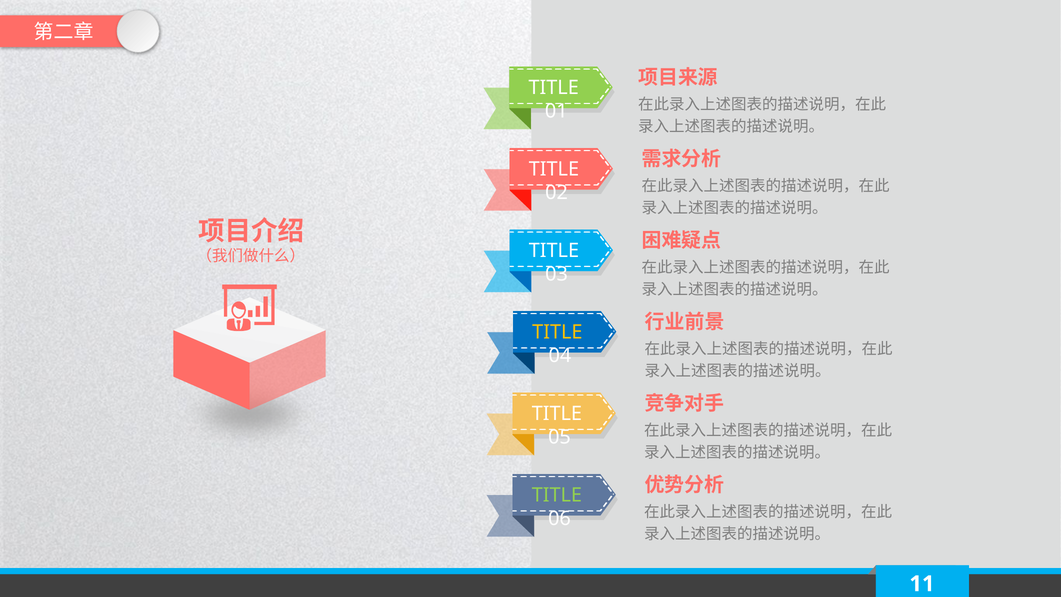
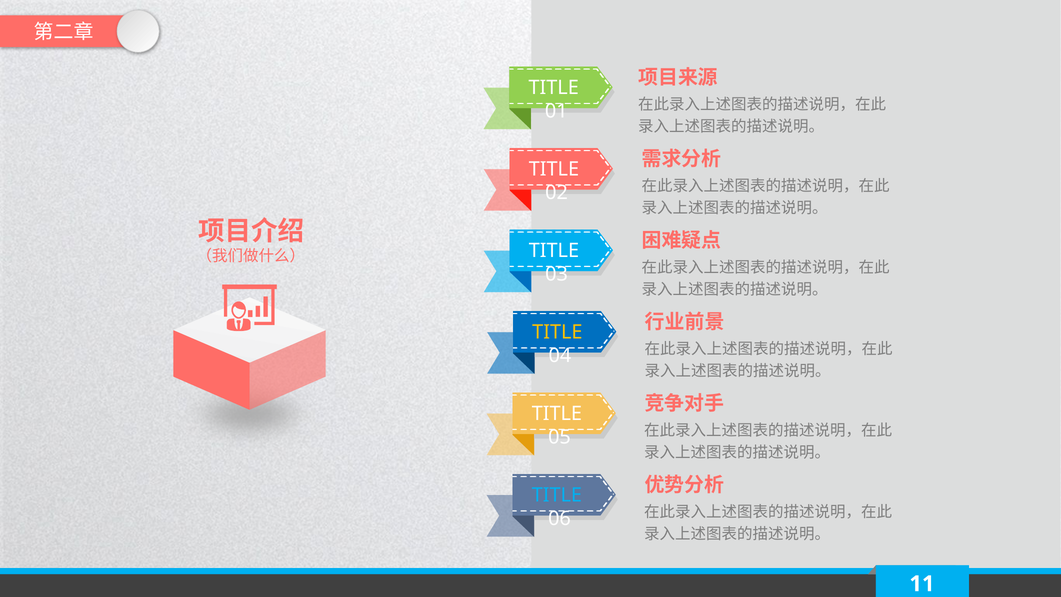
TITLE colour: light green -> light blue (557, 495)
